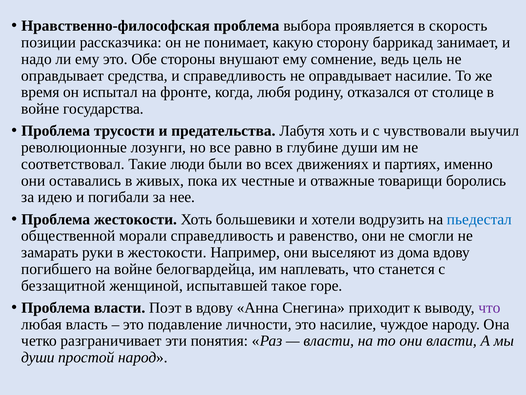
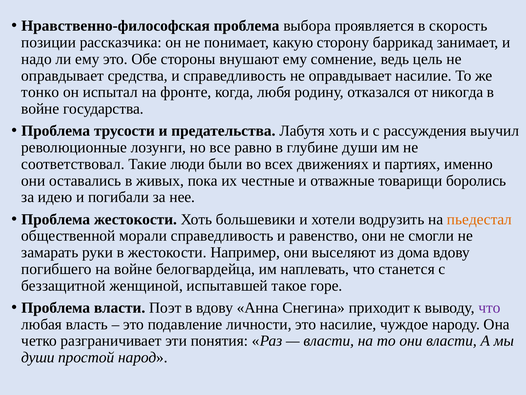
время: время -> тонко (40, 92)
столице: столице -> никогда (458, 92)
чувствовали: чувствовали -> рассуждения (425, 131)
пьедестал colour: blue -> orange (479, 219)
